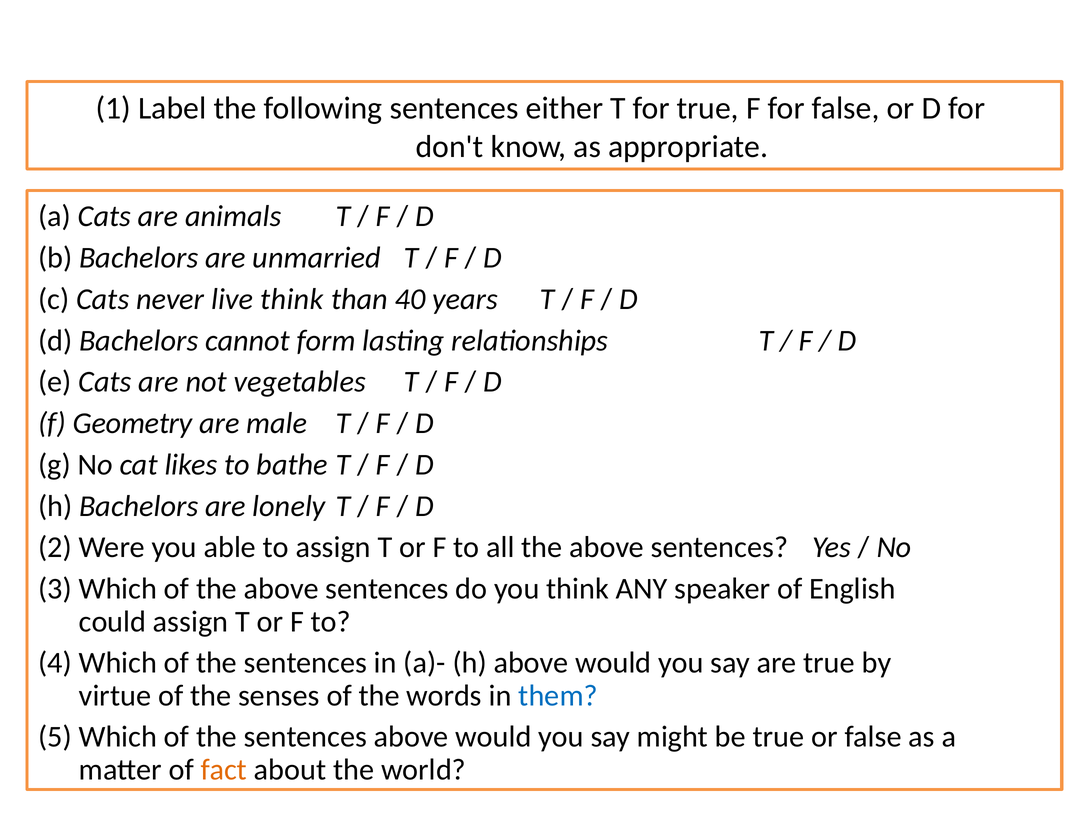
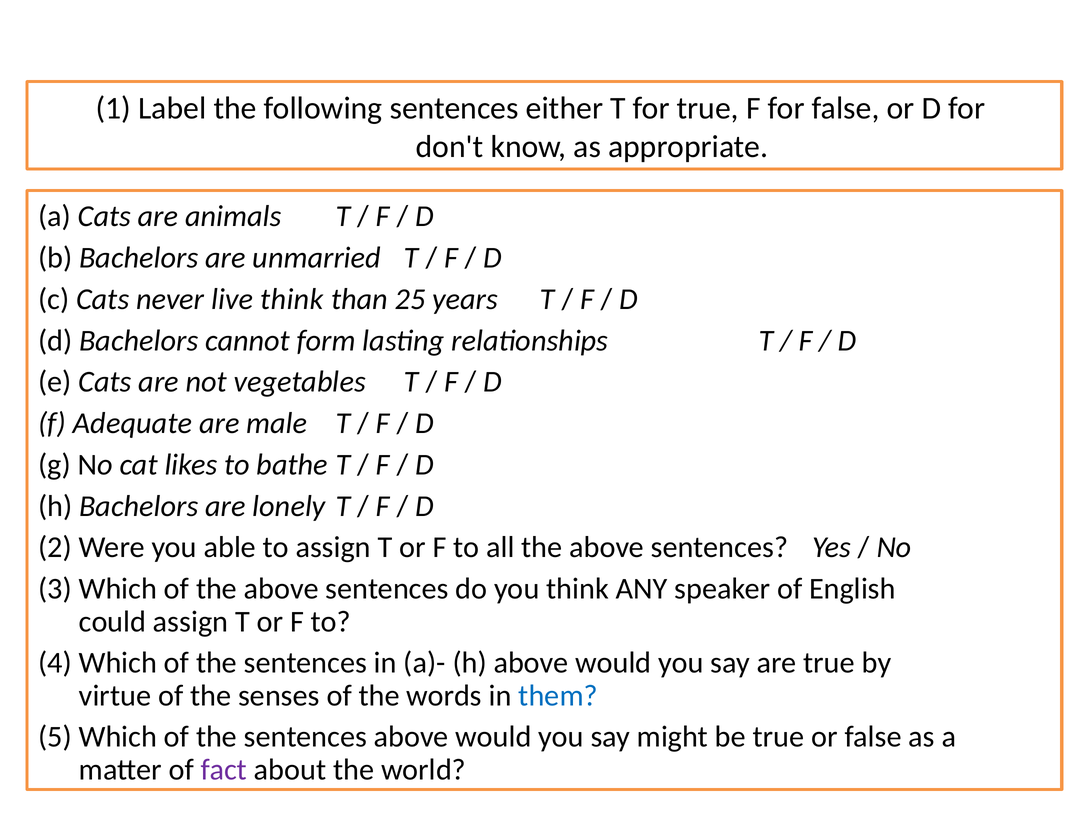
40: 40 -> 25 (410, 299)
Geometry: Geometry -> Adequate (133, 423)
fact colour: orange -> purple (224, 769)
